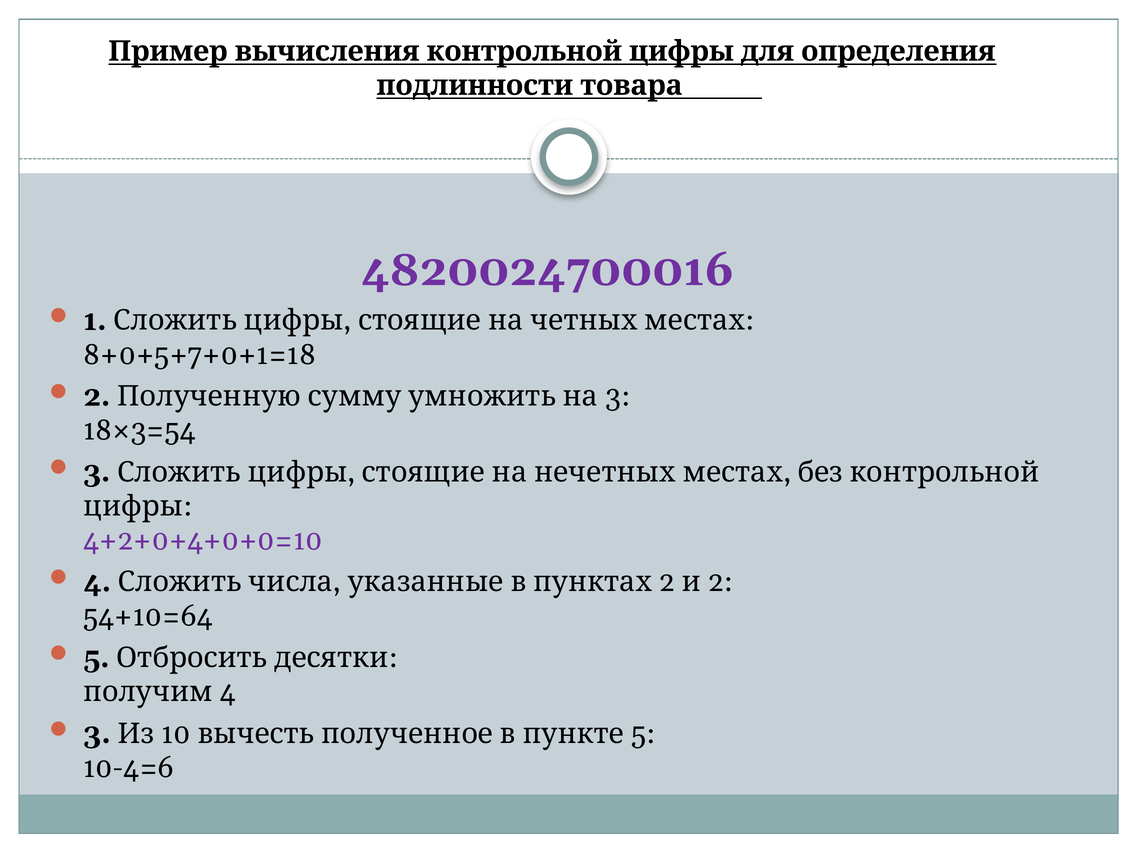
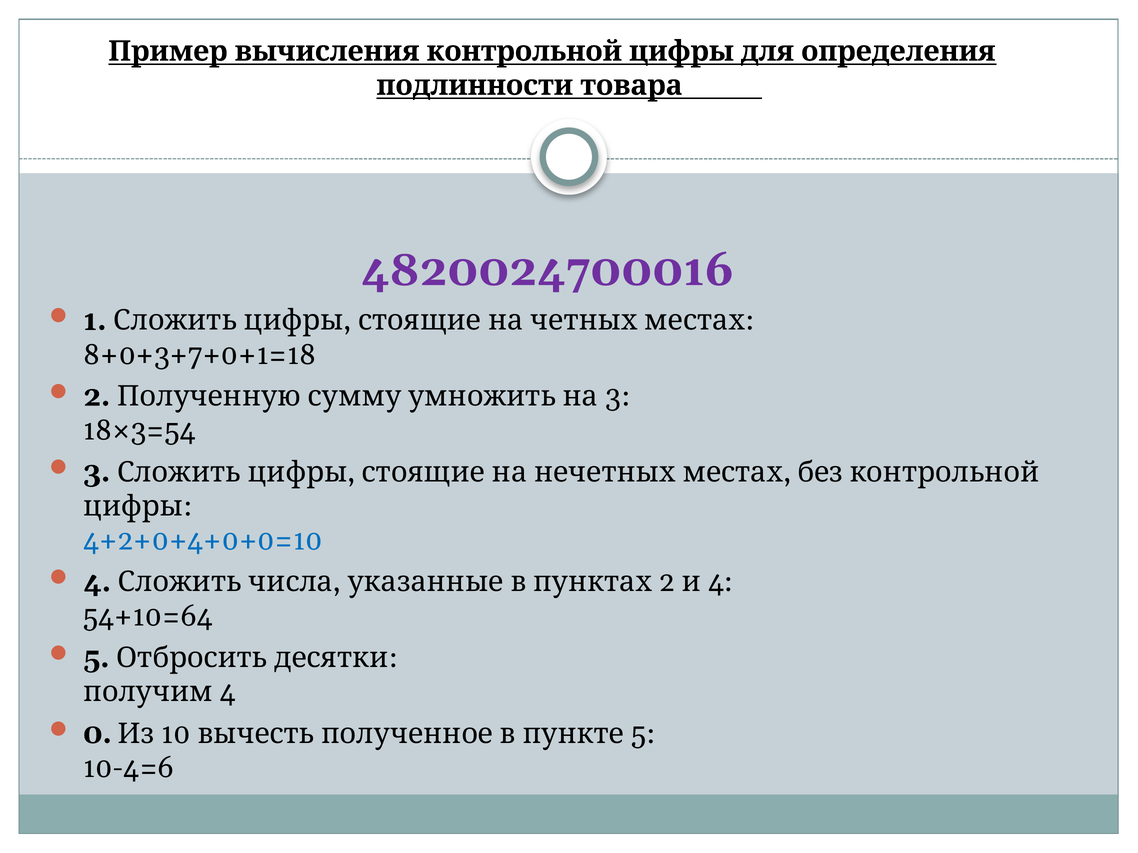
8+0+5+7+0+1=18: 8+0+5+7+0+1=18 -> 8+0+3+7+0+1=18 (200, 355)
4+2+0+4+0+0=10 colour: purple -> blue (203, 541)
2 2: 2 -> 4 (720, 582)
3: 3 -> 0 (97, 734)
